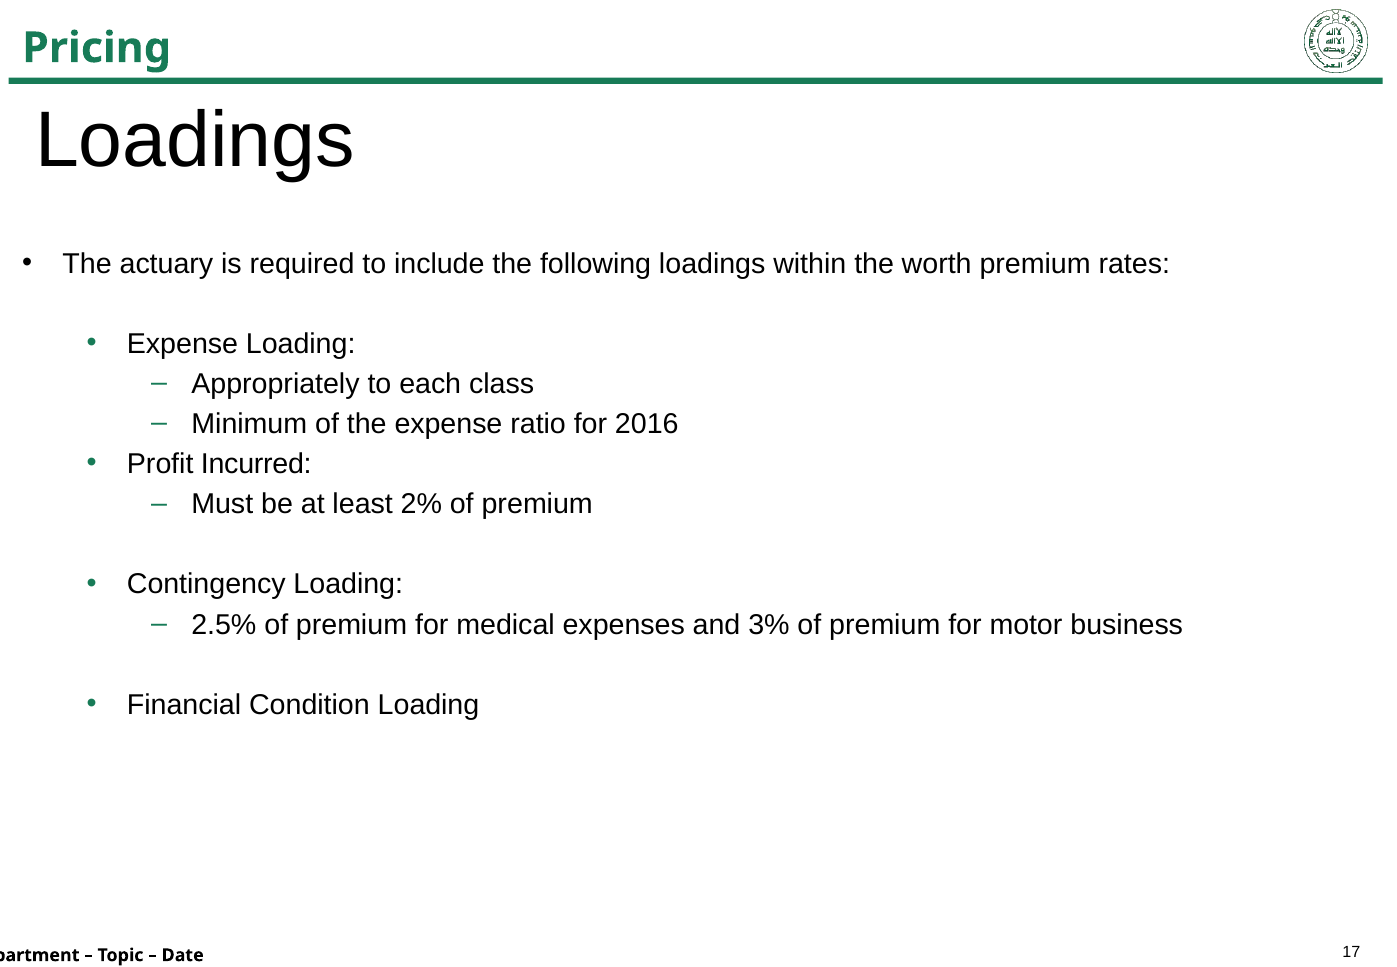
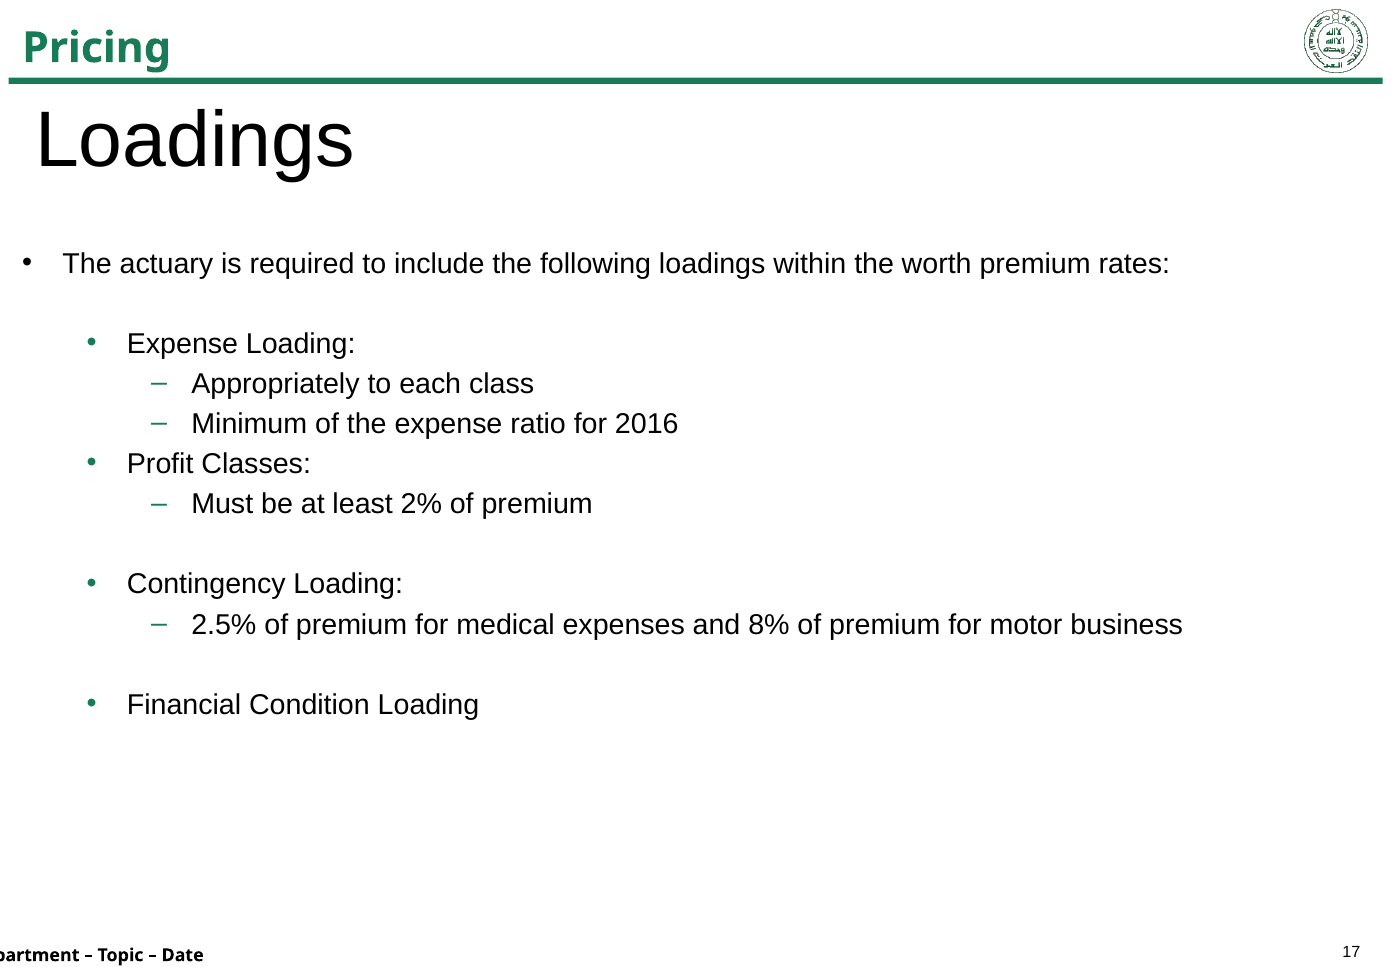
Incurred: Incurred -> Classes (256, 464)
3%: 3% -> 8% (769, 625)
